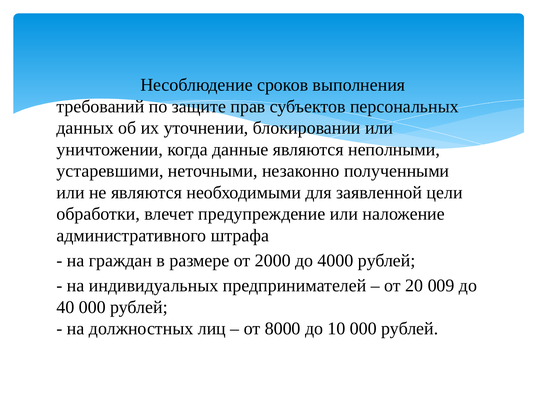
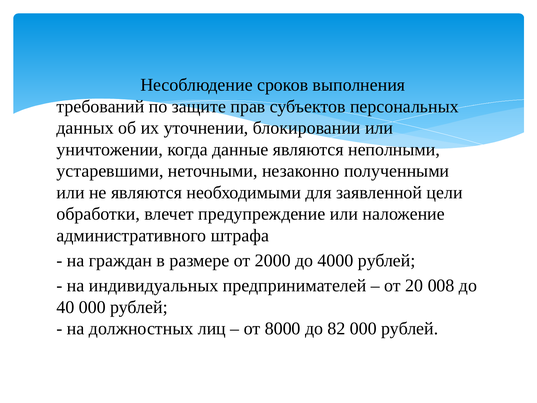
009: 009 -> 008 (441, 285)
10: 10 -> 82 (337, 328)
